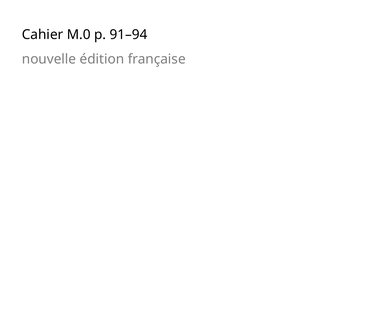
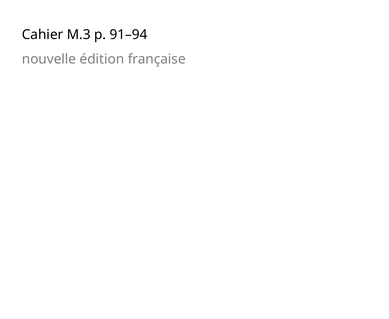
M.0: M.0 -> M.3 (79, 35)
